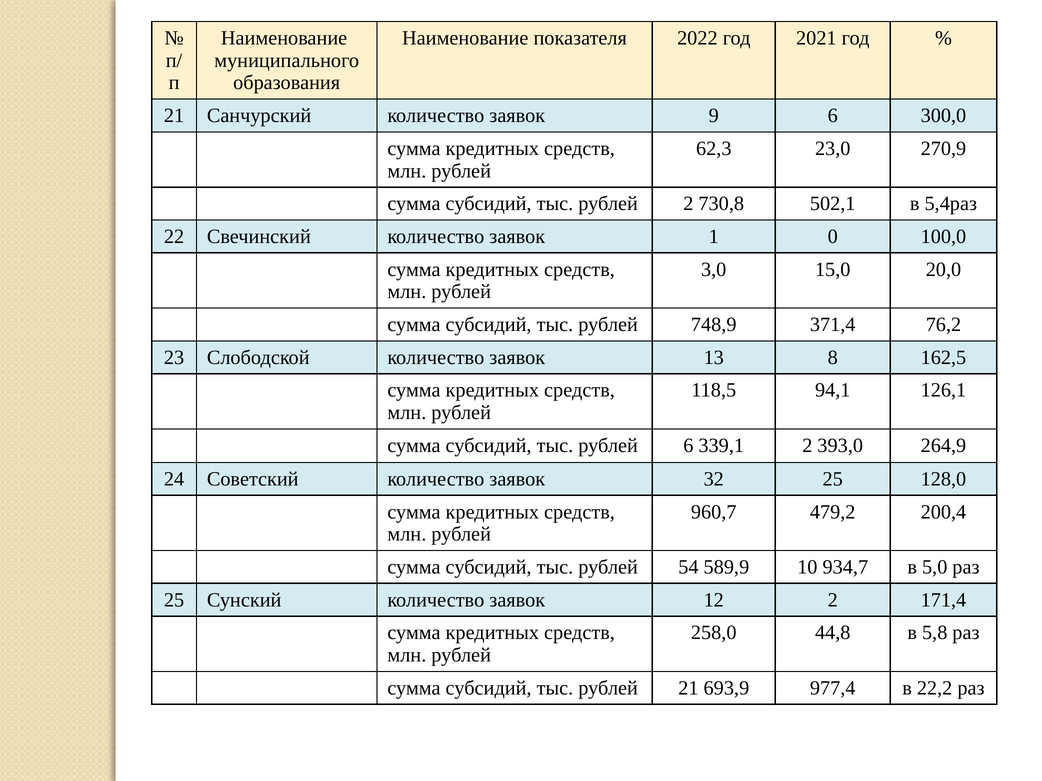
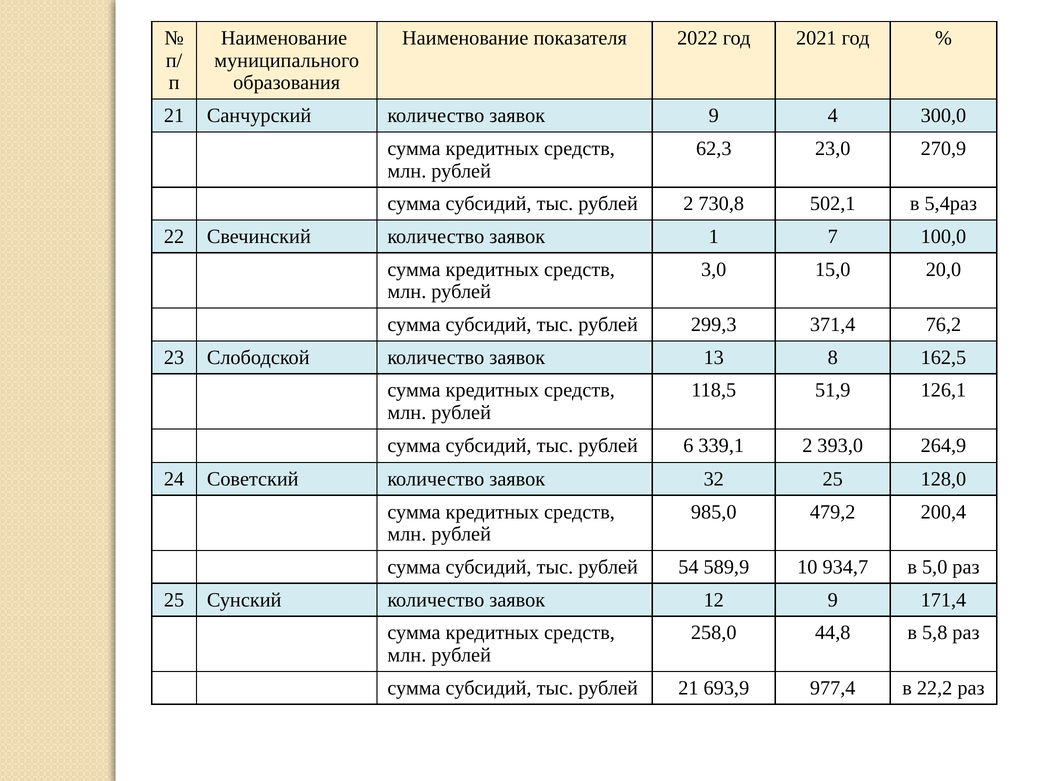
9 6: 6 -> 4 (833, 116)
0: 0 -> 7 (833, 237)
748,9: 748,9 -> 299,3 (714, 325)
94,1: 94,1 -> 51,9 (833, 391)
960,7: 960,7 -> 985,0 (714, 512)
12 2: 2 -> 9 (833, 600)
